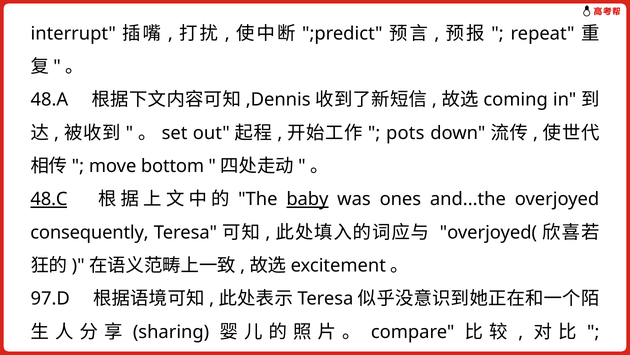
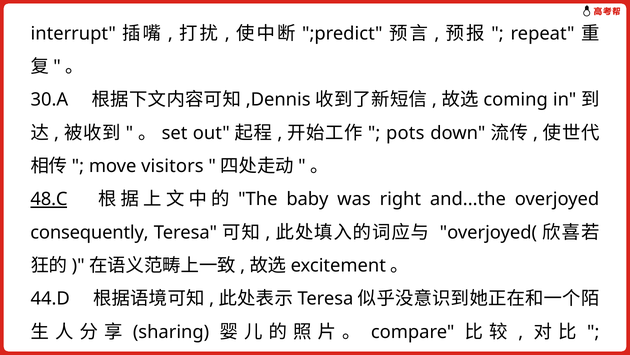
48.A: 48.A -> 30.A (49, 100)
bottom: bottom -> visitors (172, 166)
baby underline: present -> none (307, 199)
ones: ones -> right (400, 199)
97.D: 97.D -> 44.D (50, 298)
